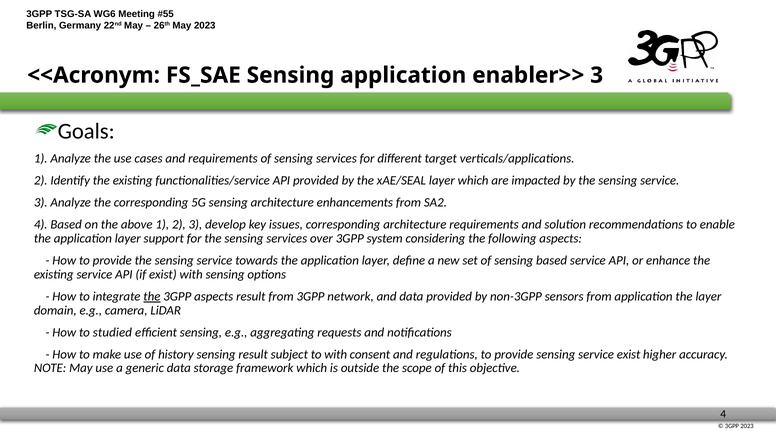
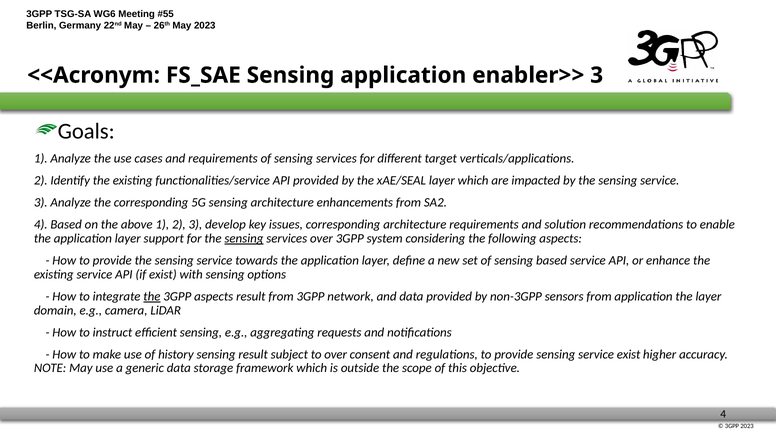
sensing underline: none -> present (244, 239)
studied: studied -> instruct (112, 333)
to with: with -> over (336, 355)
